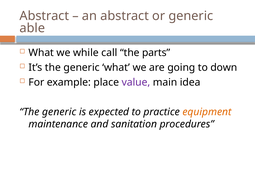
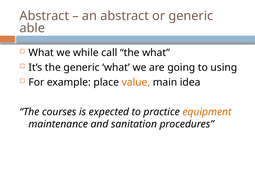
the parts: parts -> what (156, 53)
down: down -> using (224, 68)
value colour: purple -> orange (136, 82)
generic: generic -> courses (59, 112)
